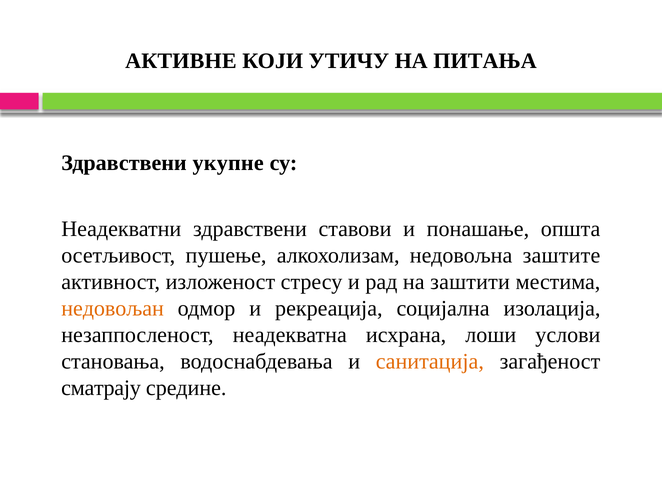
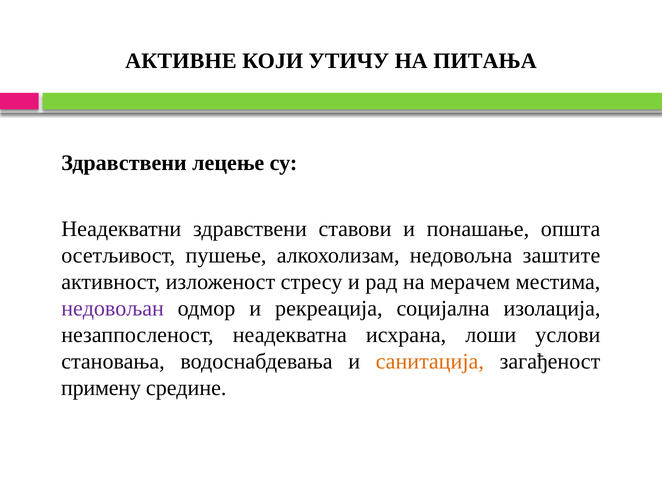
укупне: укупне -> лецење (228, 163)
заштити: заштити -> мерачем (470, 282)
недовољан colour: orange -> purple (113, 308)
сматрају: сматрају -> примену (101, 388)
